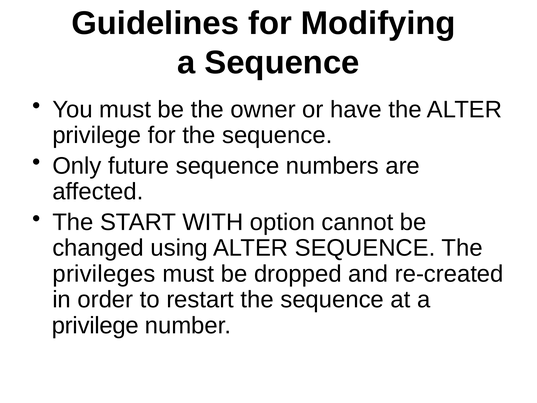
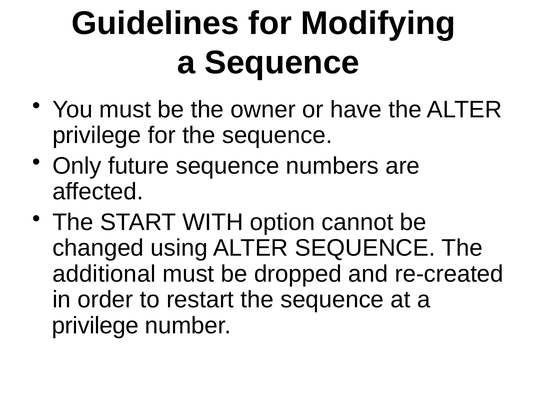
privileges: privileges -> additional (104, 274)
